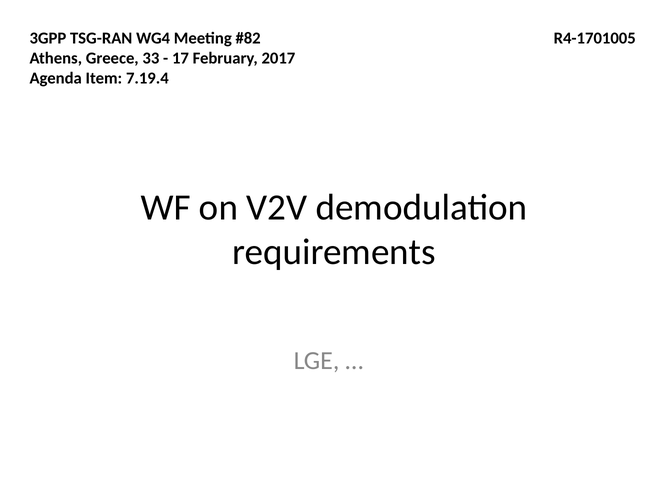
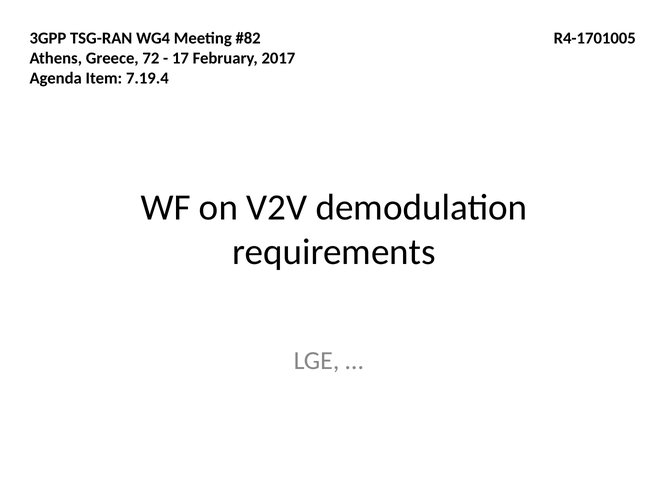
33: 33 -> 72 (151, 58)
